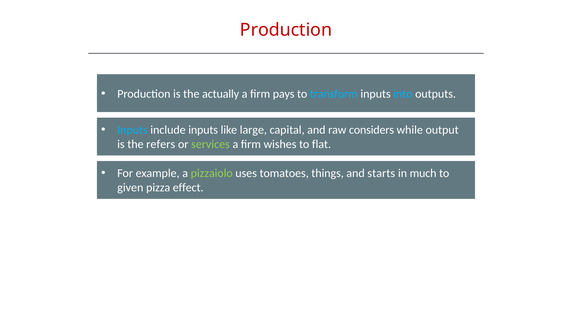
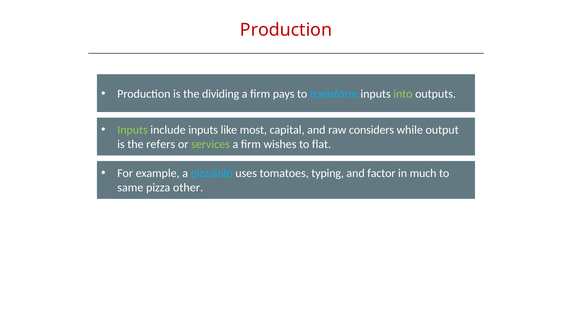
actually: actually -> dividing (221, 94)
into colour: light blue -> light green (403, 94)
Inputs colour: light blue -> light green (132, 130)
large: large -> most (253, 130)
pizzaiolo colour: light green -> light blue (212, 173)
things: things -> typing (328, 173)
starts: starts -> factor (381, 173)
given: given -> same (130, 187)
effect: effect -> other (188, 187)
